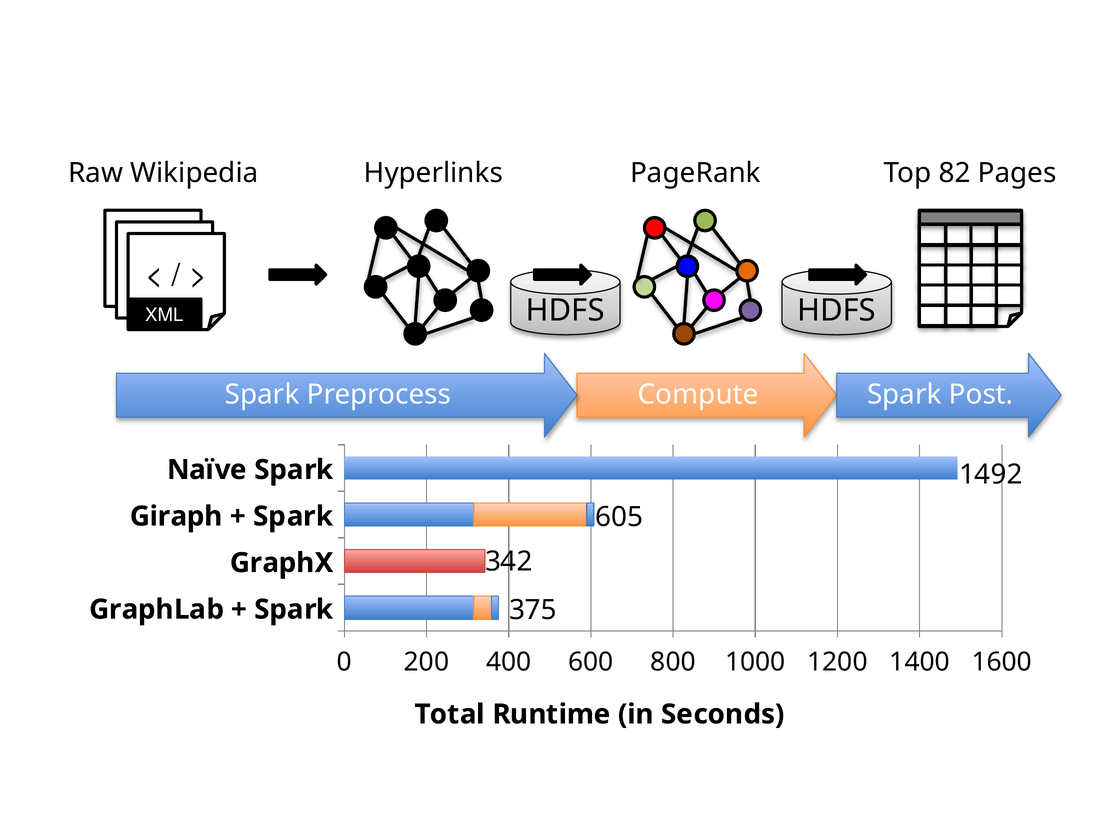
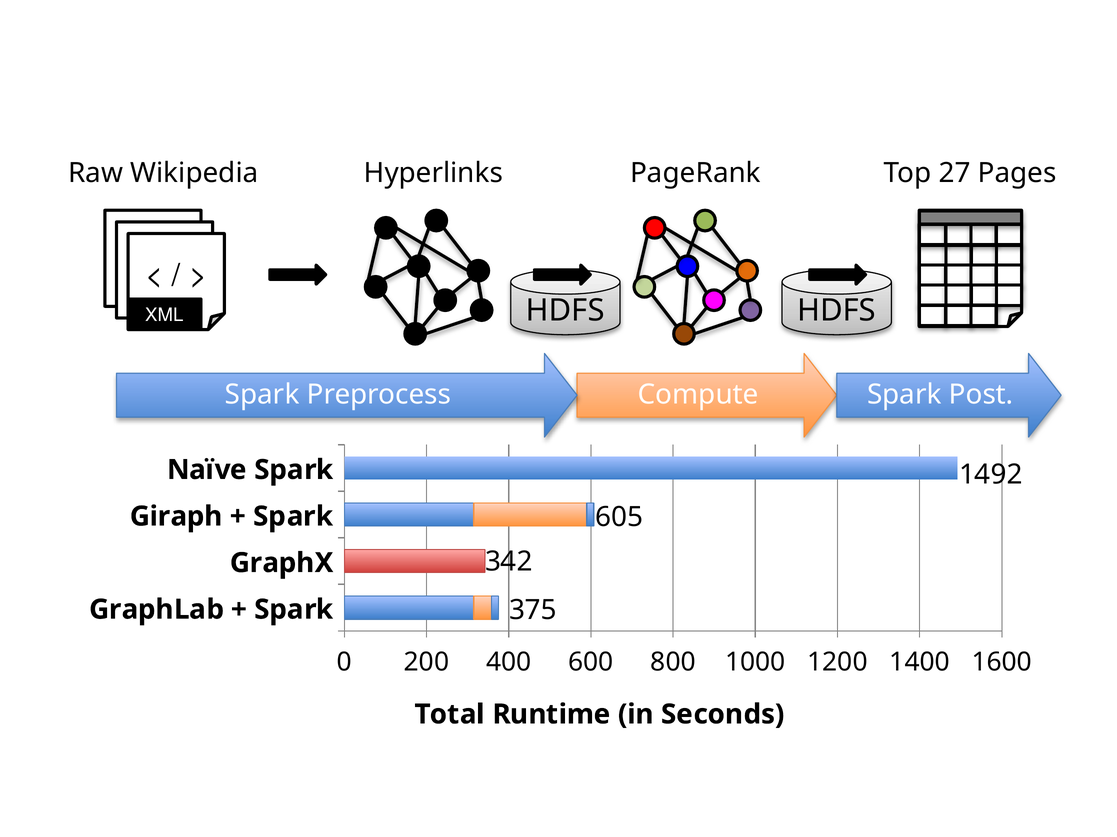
82: 82 -> 27 (955, 173)
